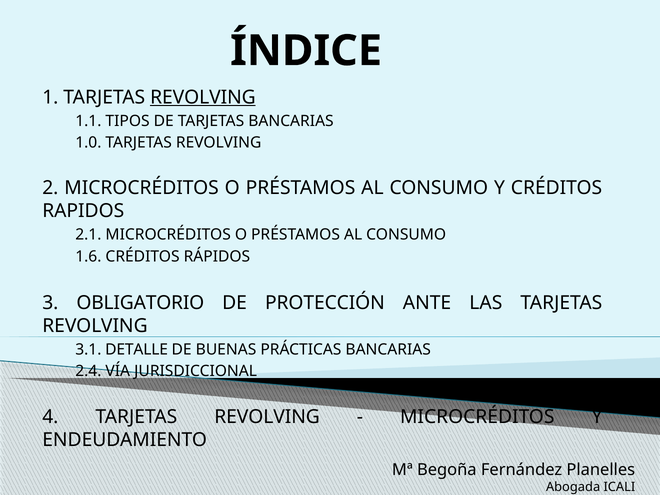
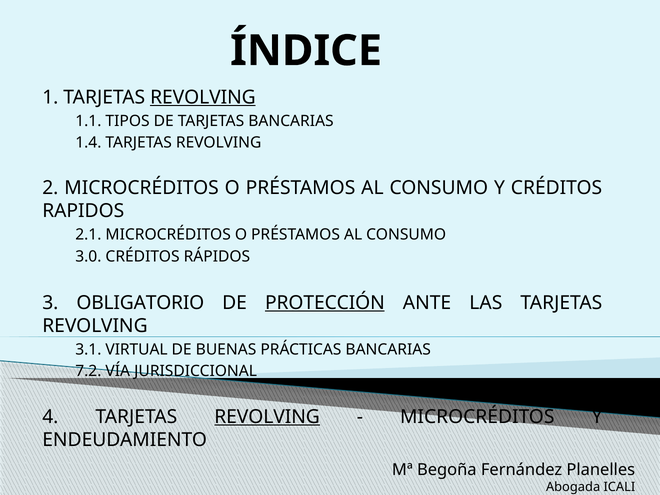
1.0: 1.0 -> 1.4 (88, 143)
1.6: 1.6 -> 3.0 (88, 256)
PROTECCIÓN underline: none -> present (325, 303)
DETALLE: DETALLE -> VIRTUAL (137, 350)
2.4: 2.4 -> 7.2 (88, 371)
REVOLVING underline: none -> present (267, 417)
